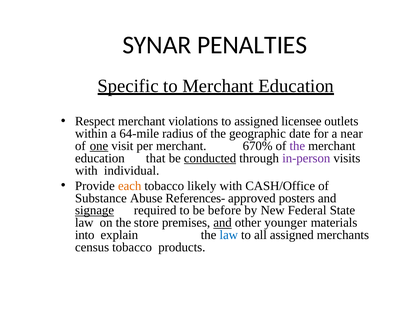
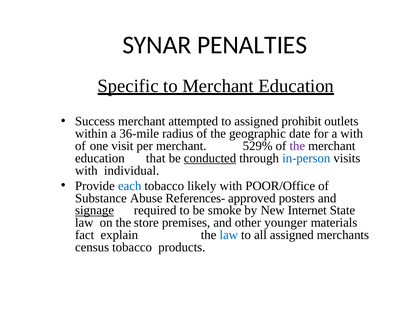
Respect: Respect -> Success (95, 121)
violations: violations -> attempted (193, 121)
licensee: licensee -> prohibit (301, 121)
64-mile: 64-mile -> 36-mile (139, 133)
a near: near -> with (352, 133)
one underline: present -> none (99, 146)
670%: 670% -> 529% (258, 146)
in-person colour: purple -> blue (306, 158)
each colour: orange -> blue (130, 185)
CASH/Office: CASH/Office -> POOR/Office (280, 185)
before: before -> smoke (225, 210)
Federal: Federal -> Internet (307, 210)
and underline: present -> none (223, 222)
into: into -> fact (85, 235)
